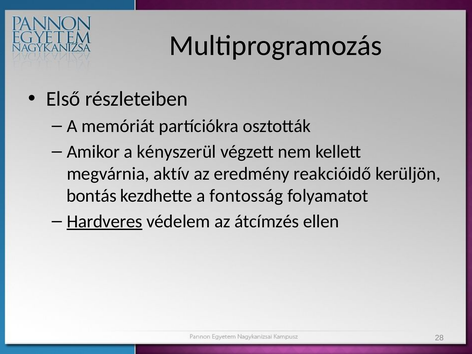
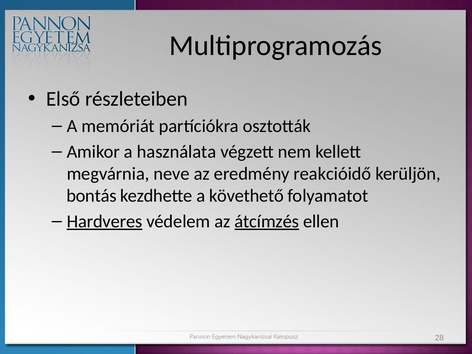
kényszerül: kényszerül -> használata (177, 152)
aktív: aktív -> neve (172, 174)
fontosság: fontosság -> követhető (246, 196)
átcímzés underline: none -> present (267, 221)
